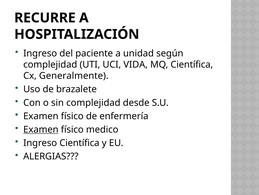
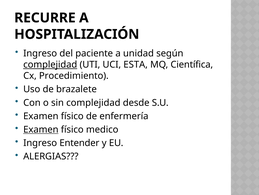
complejidad underline: none -> present (50, 64)
VIDA: VIDA -> ESTA (136, 64)
Generalmente: Generalmente -> Procedimiento (74, 76)
Ingreso Científica: Científica -> Entender (79, 142)
